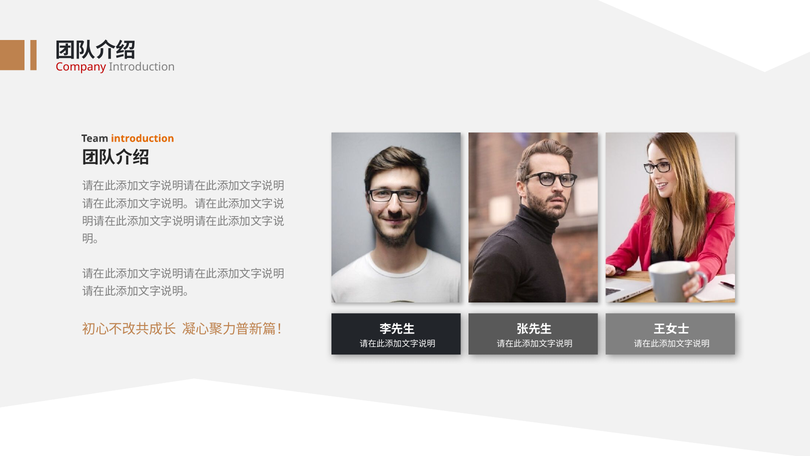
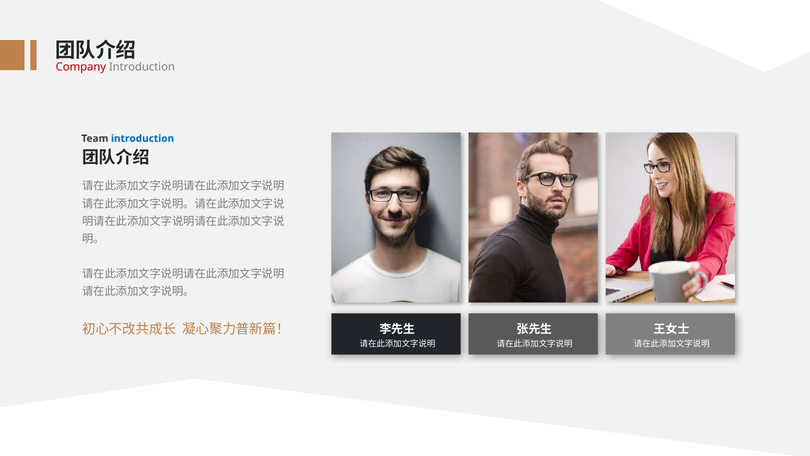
introduction colour: orange -> blue (143, 138)
